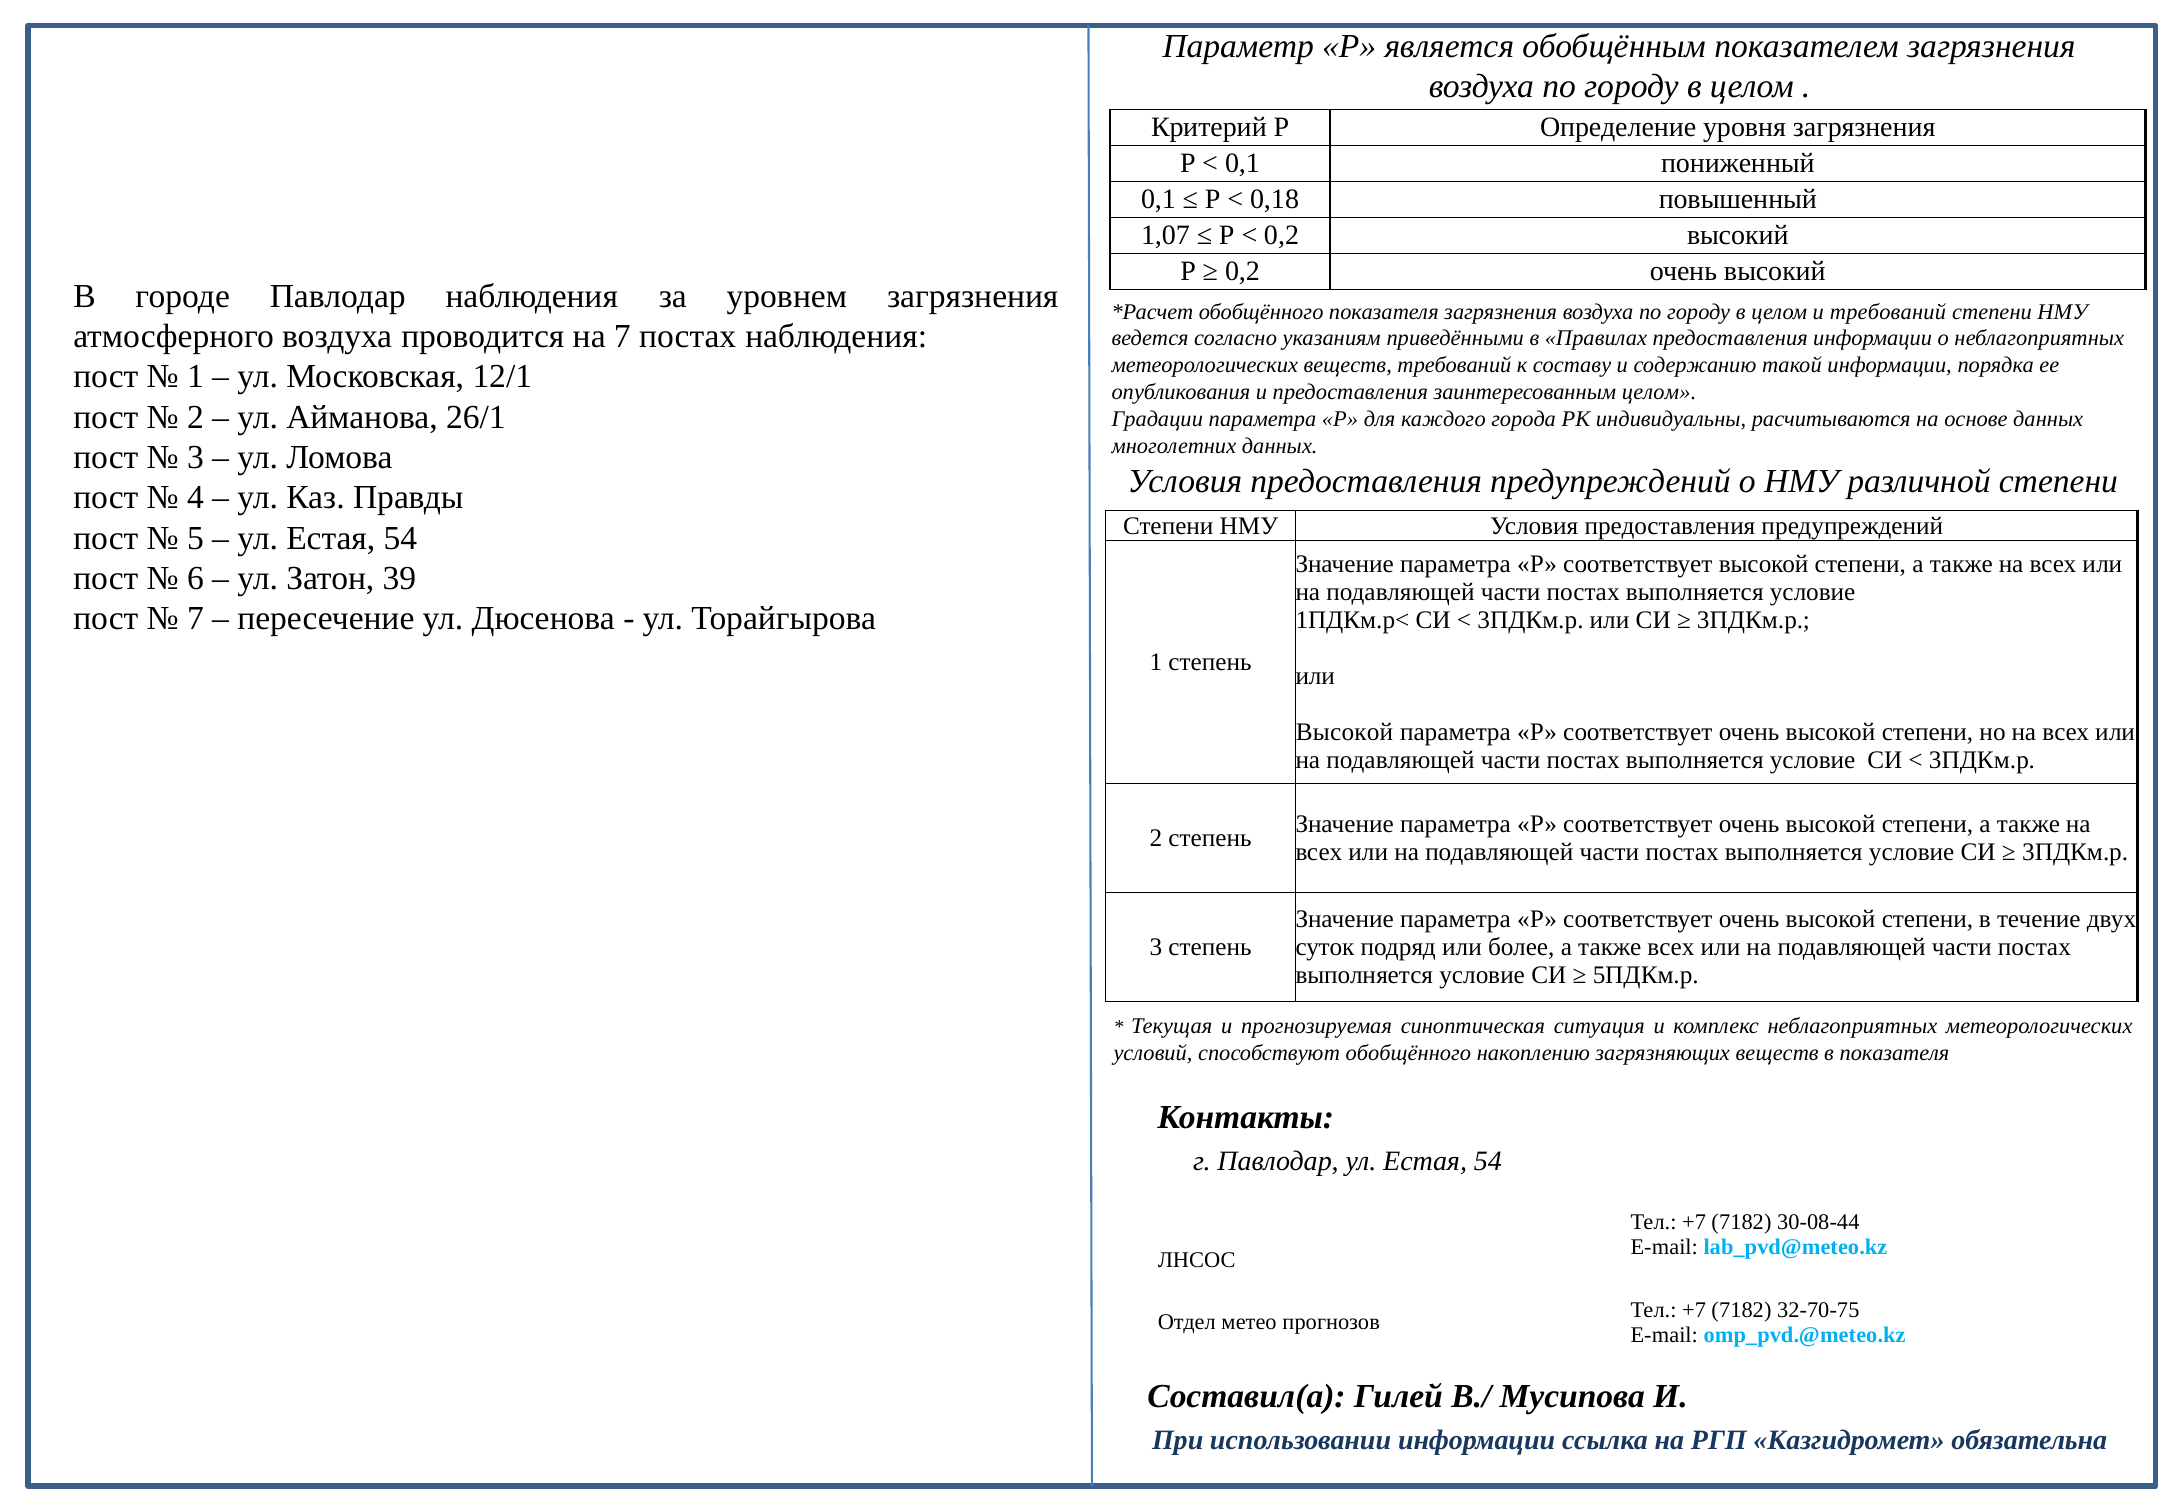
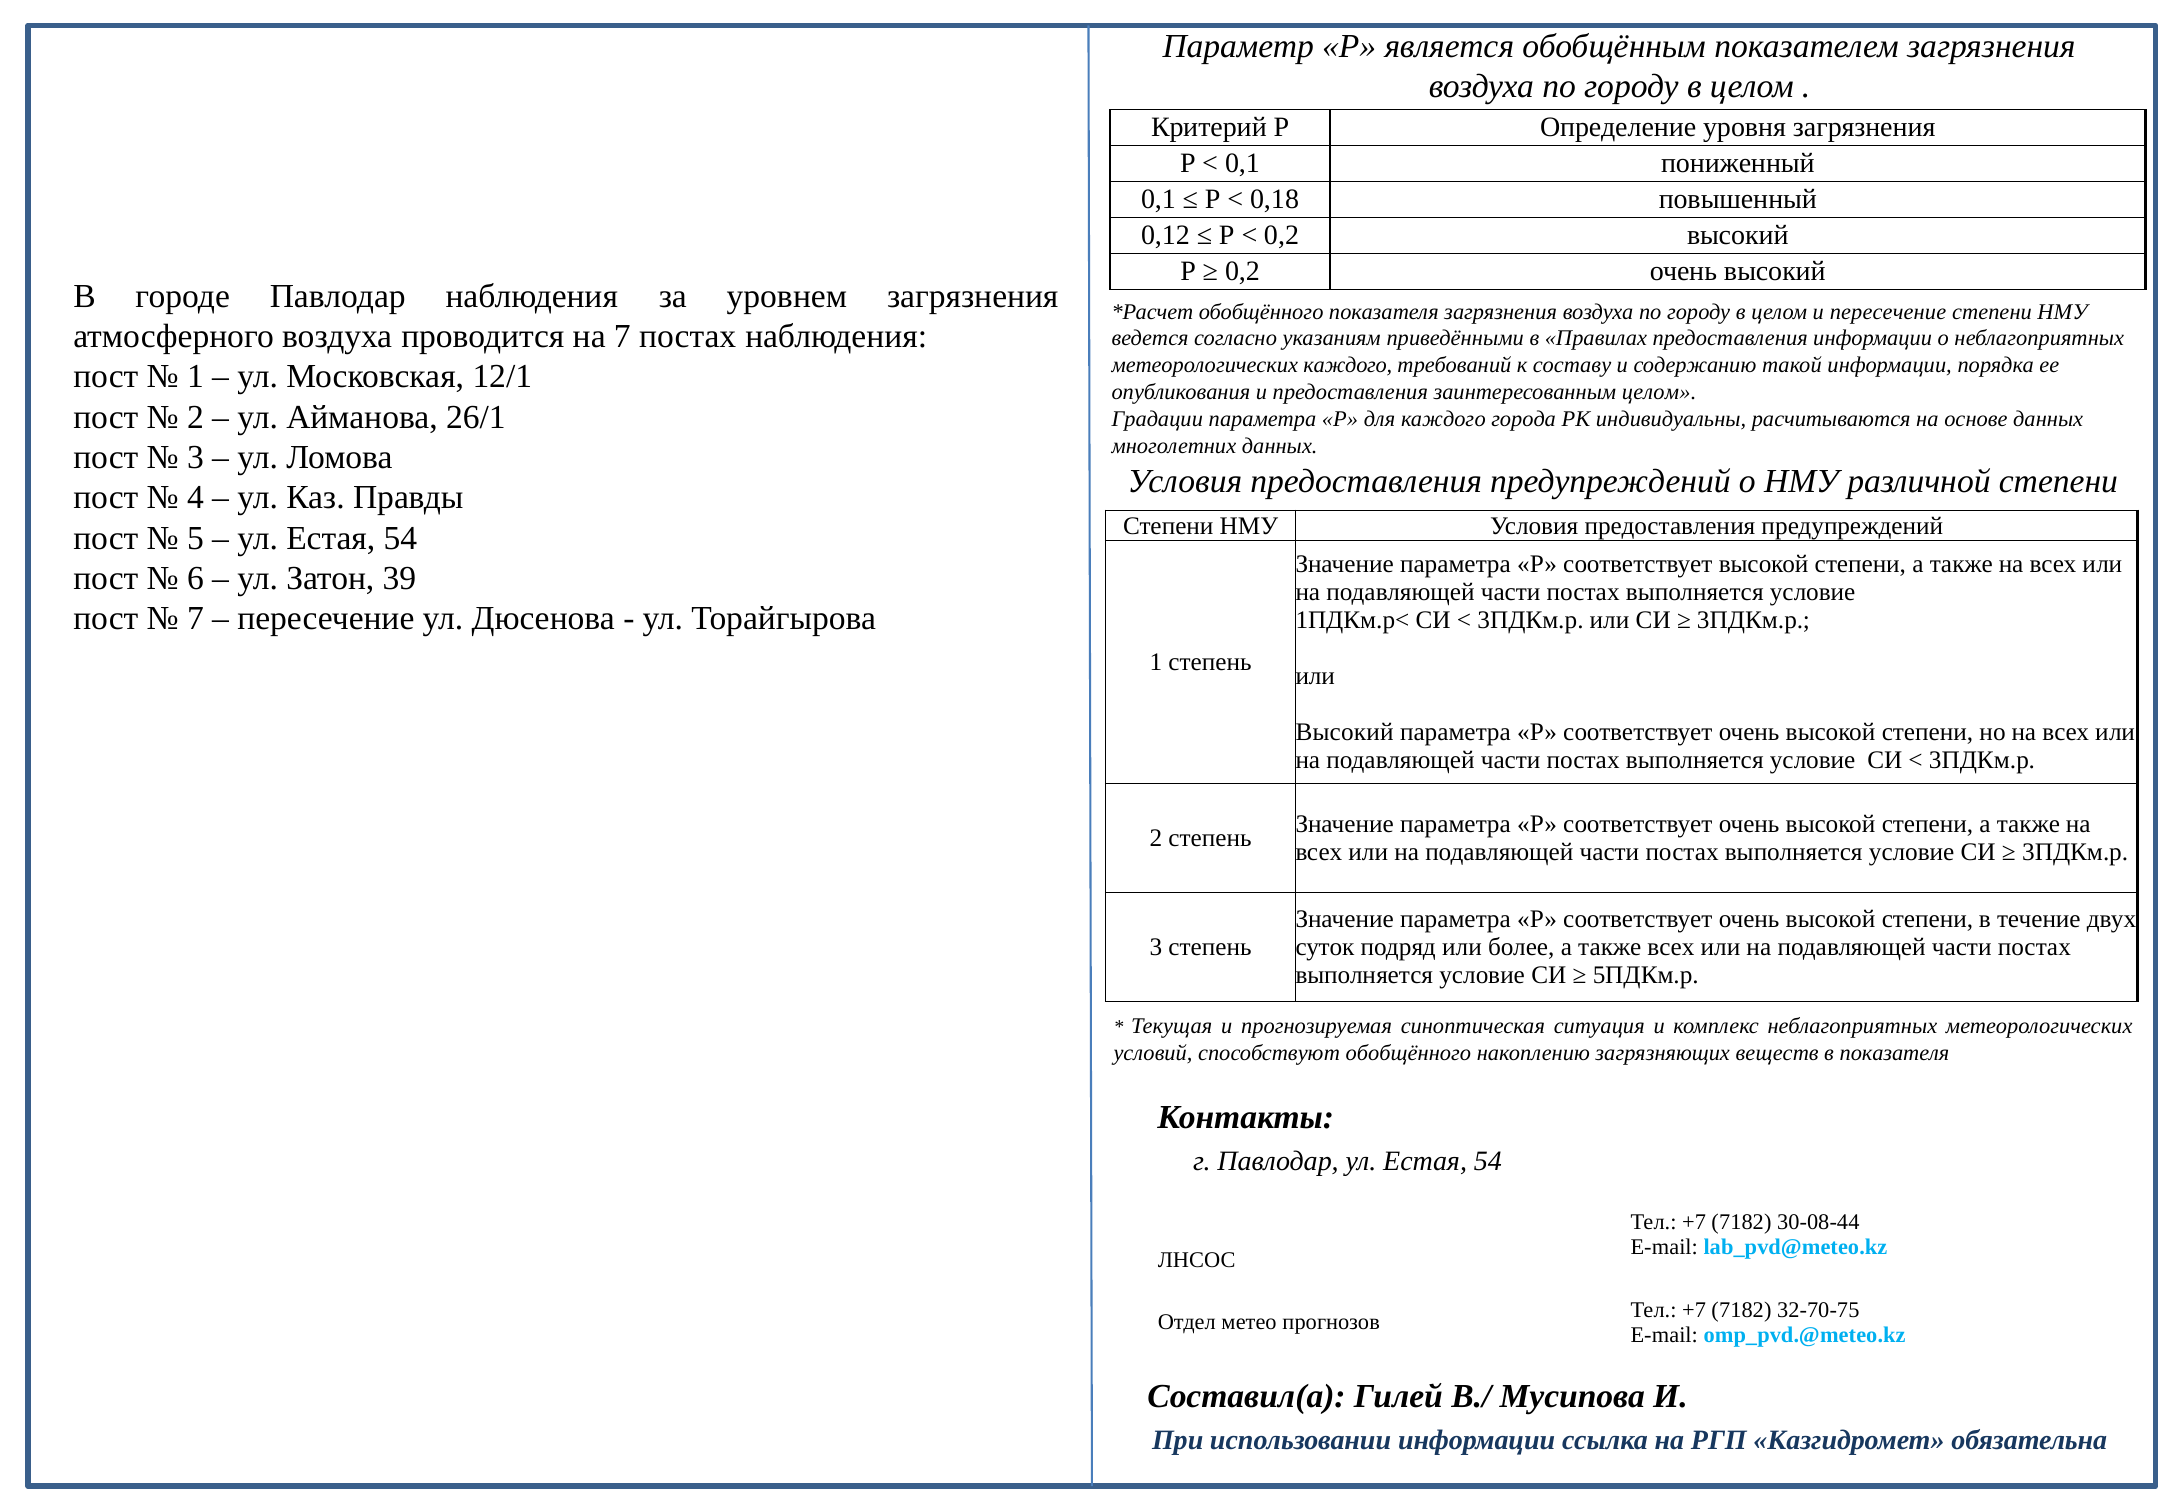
1,07: 1,07 -> 0,12 (1165, 236)
и требований: требований -> пересечение (1888, 312)
метеорологических веществ: веществ -> каждого (1348, 365)
Высокой: Высокой -> Высокий (1345, 732)
